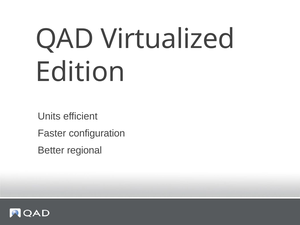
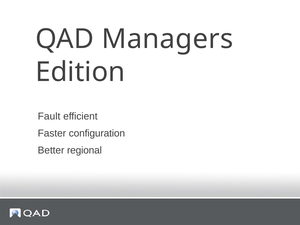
Virtualized: Virtualized -> Managers (167, 39)
Units: Units -> Fault (49, 116)
